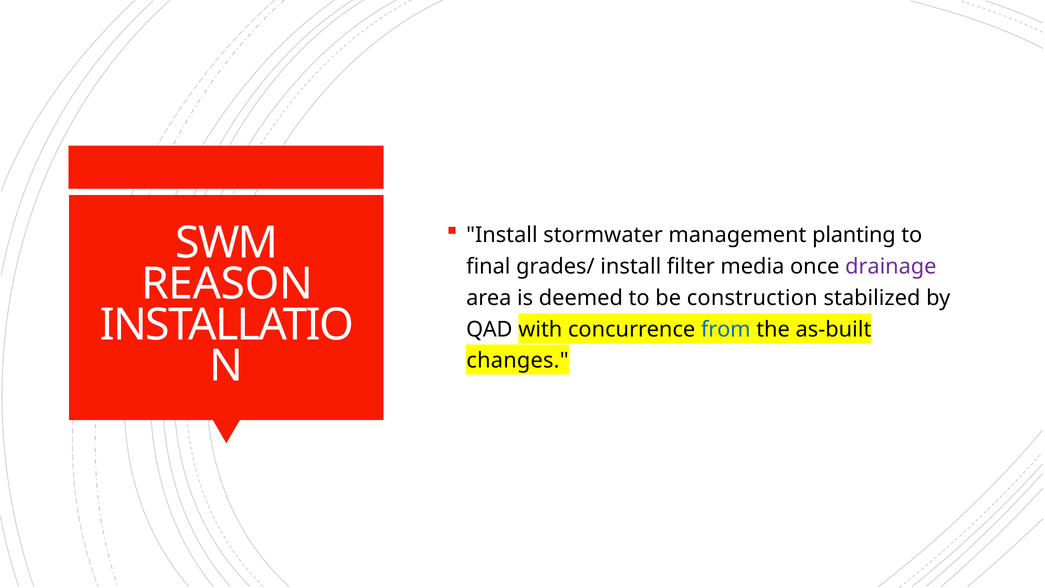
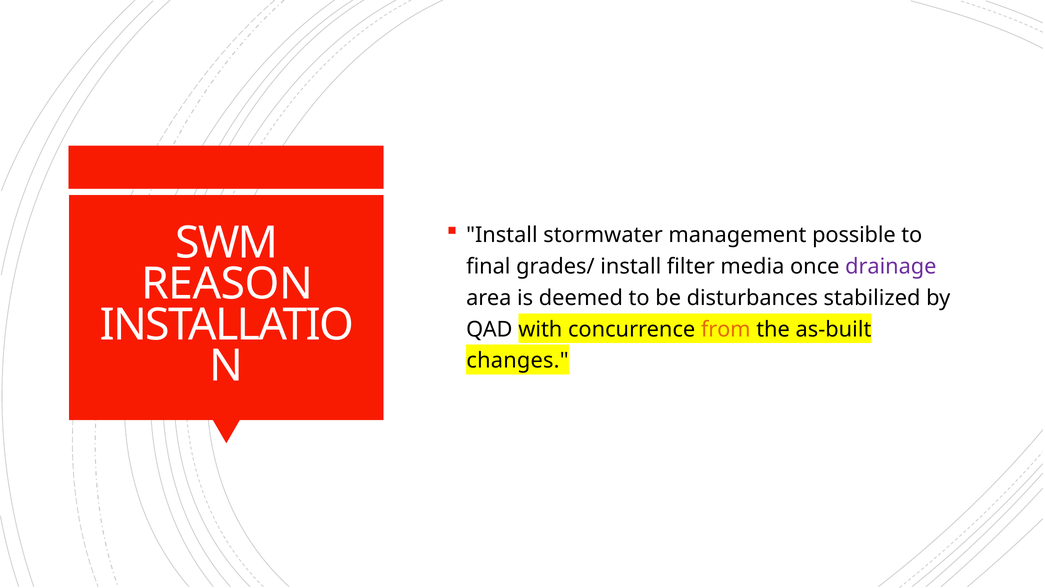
planting: planting -> possible (854, 235)
construction: construction -> disturbances (752, 298)
from colour: blue -> orange (726, 329)
